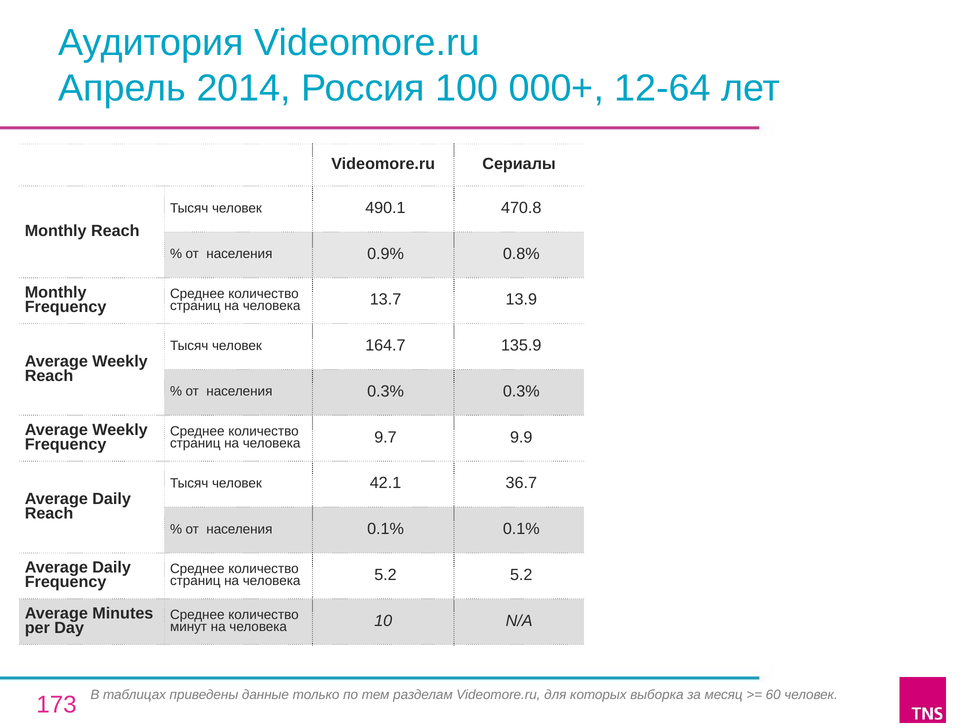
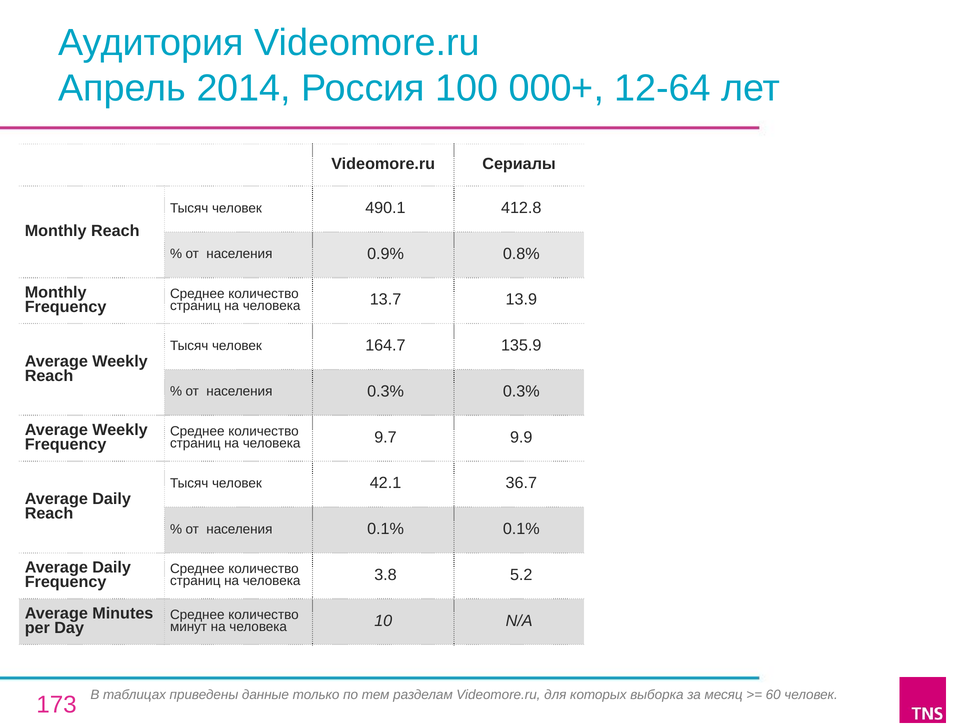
470.8: 470.8 -> 412.8 (521, 208)
человека 5.2: 5.2 -> 3.8 (385, 575)
